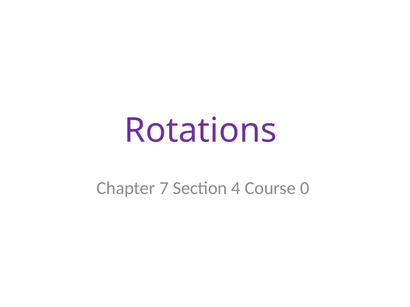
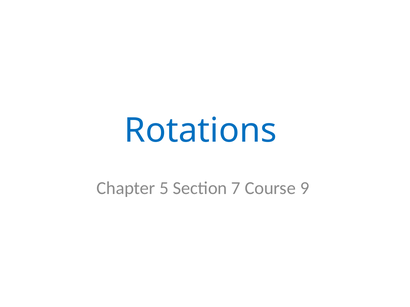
Rotations colour: purple -> blue (201, 131)
7: 7 -> 5 (164, 189)
4: 4 -> 7 (236, 189)
0: 0 -> 9 (305, 189)
